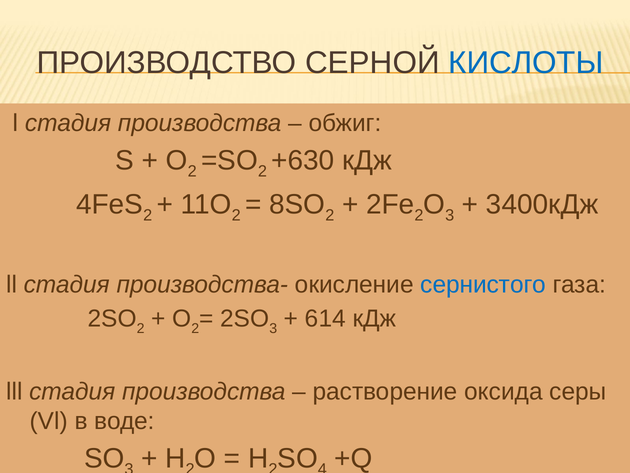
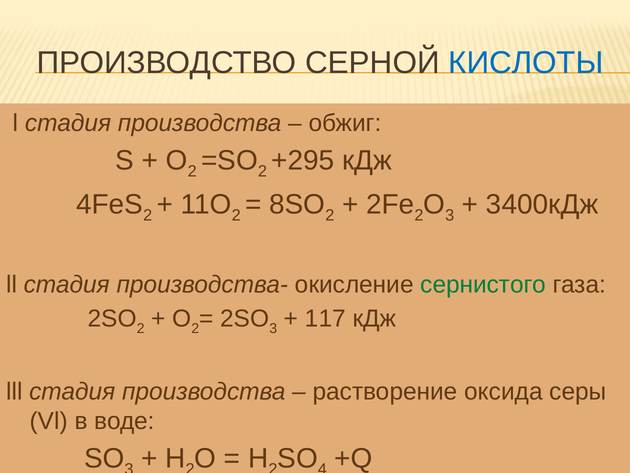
+630: +630 -> +295 (303, 160)
сернистого colour: blue -> green (483, 284)
614: 614 -> 117 (325, 318)
